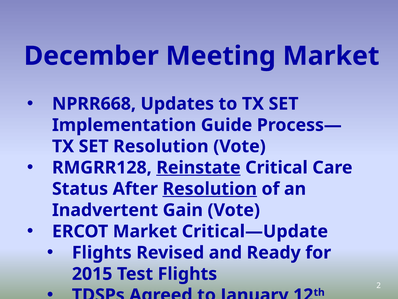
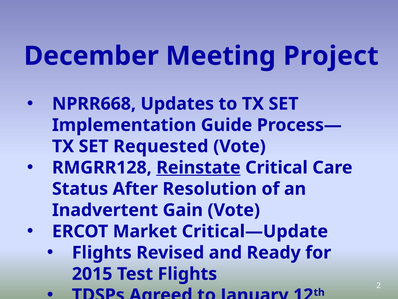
Meeting Market: Market -> Project (331, 56)
SET Resolution: Resolution -> Requested (161, 146)
Resolution underline: present -> none (210, 189)
